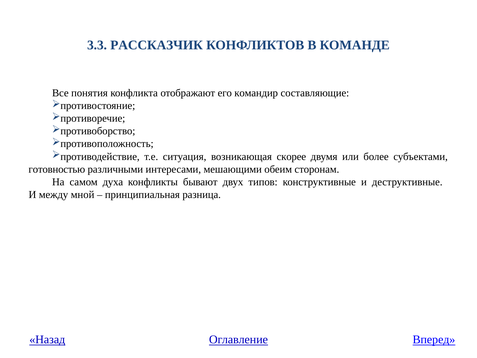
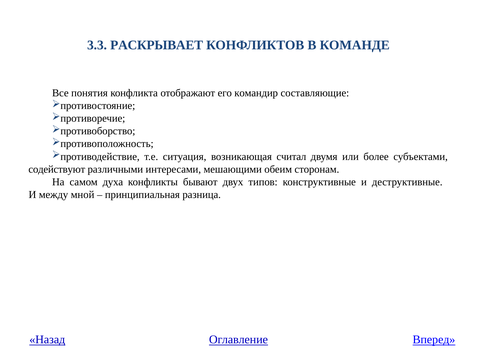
РАССКАЗЧИК: РАССКАЗЧИК -> РАСКРЫВАЕТ (157, 45)
скорее: скорее -> считал (291, 156)
готовностью: готовностью -> содействуют (57, 169)
